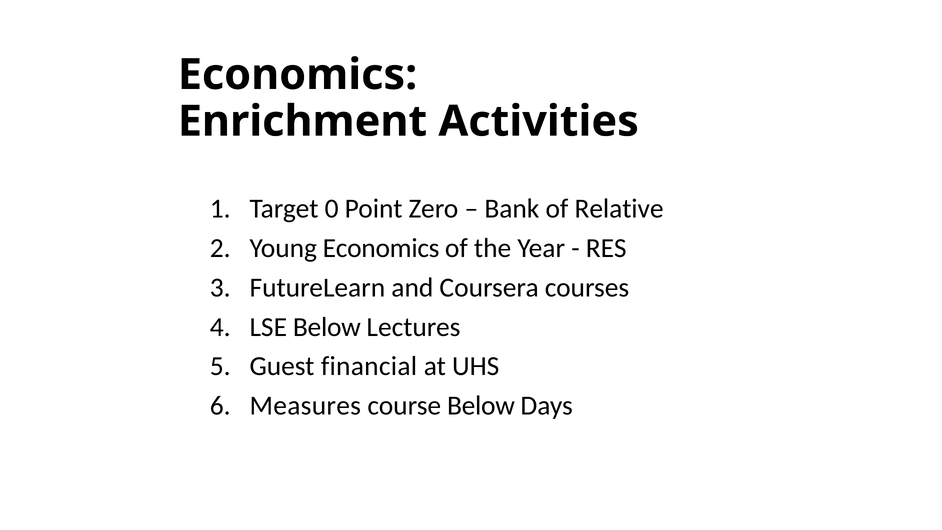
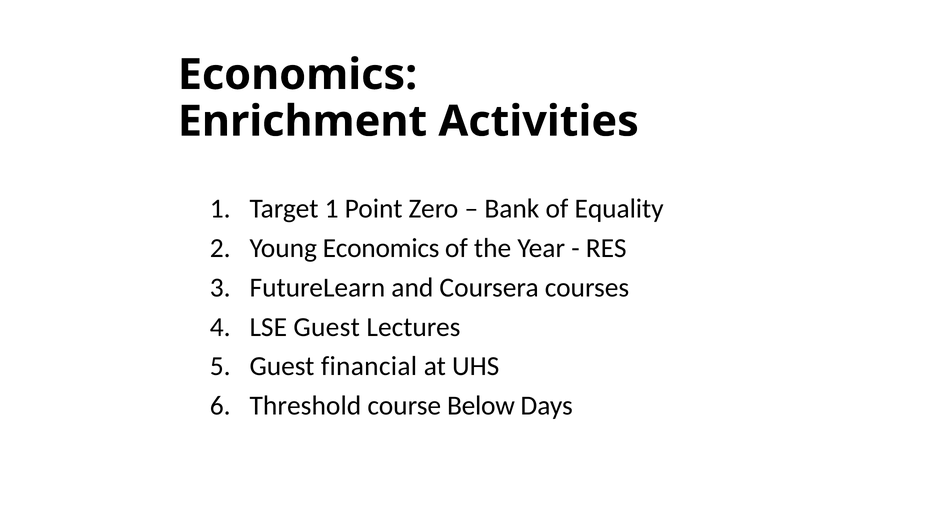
Target 0: 0 -> 1 (332, 209)
Relative: Relative -> Equality (619, 209)
LSE Below: Below -> Guest (327, 327)
Measures: Measures -> Threshold (305, 406)
